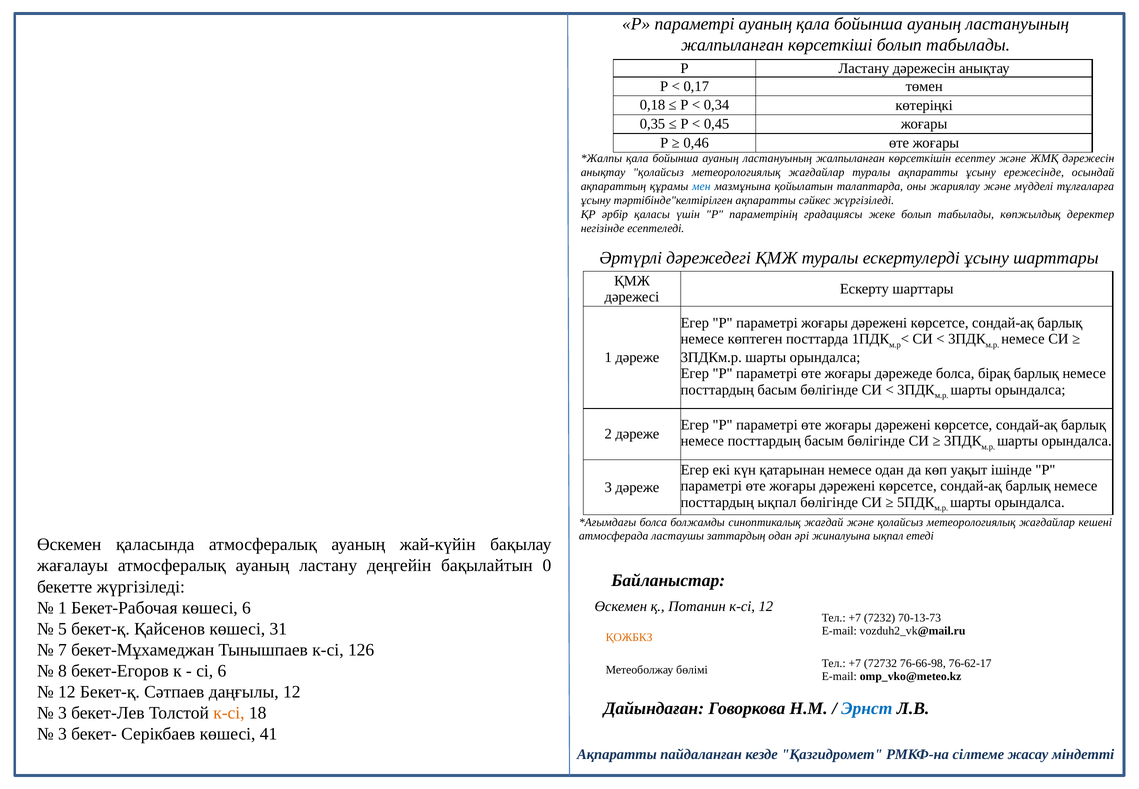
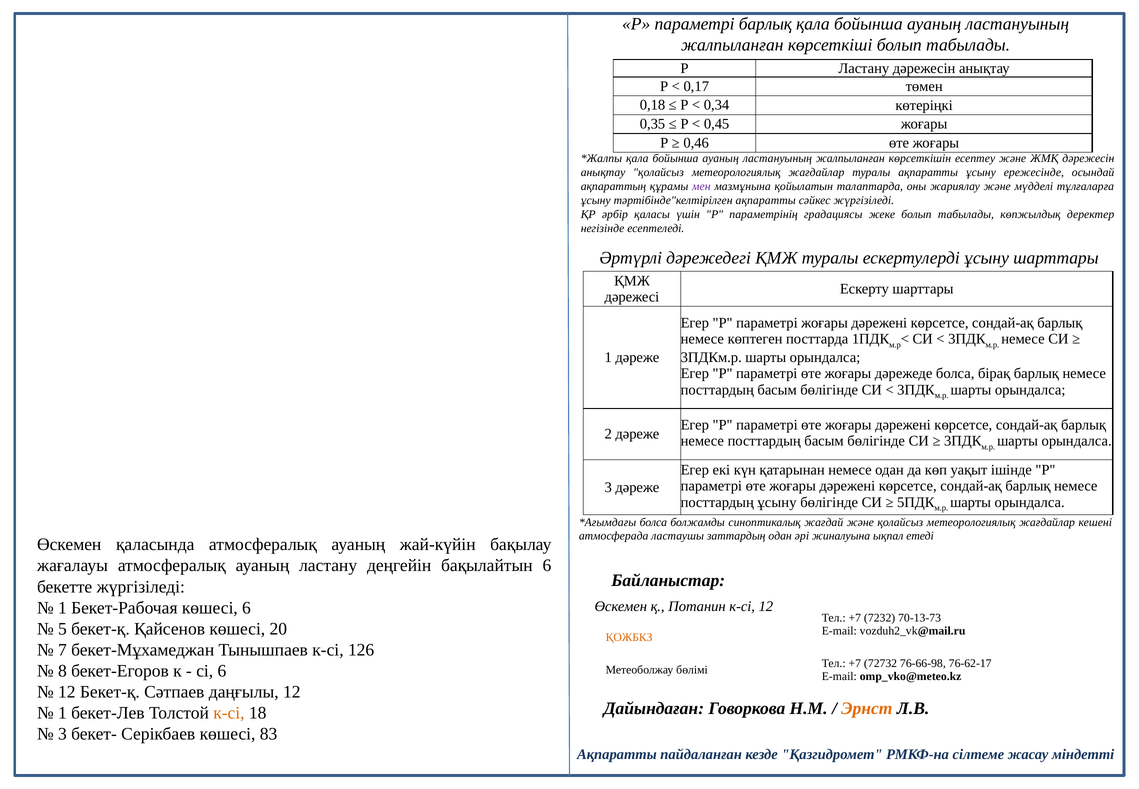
параметрі ауаның: ауаның -> барлық (765, 24)
мен colour: blue -> purple (701, 186)
посттардың ықпал: ықпал -> ұсыну (777, 502)
бақылайтын 0: 0 -> 6 (547, 565)
31: 31 -> 20 (278, 628)
Эрнст colour: blue -> orange (867, 708)
3: 3 -> 1 (62, 713)
41: 41 -> 83 (269, 734)
